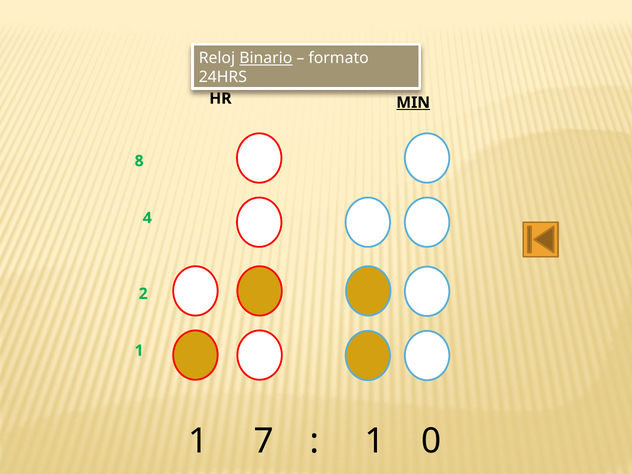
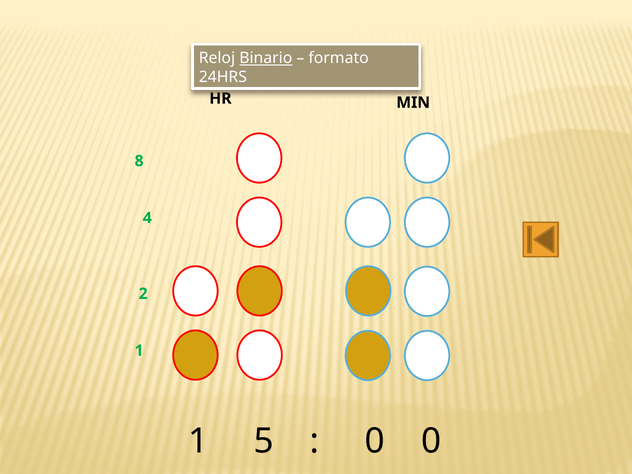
MIN underline: present -> none (413, 103)
7: 7 -> 5 (264, 441)
1: 1 -> 0 (375, 441)
